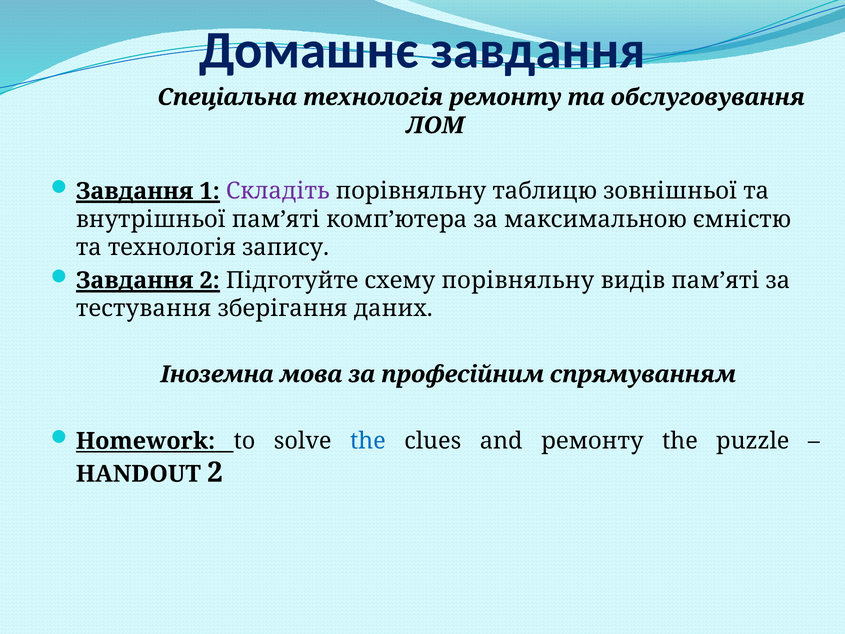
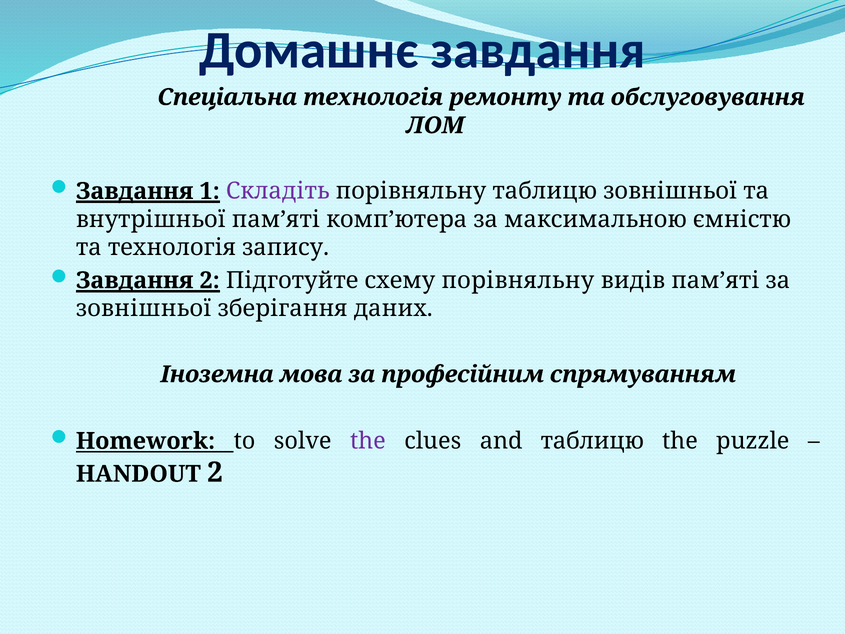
тестування: тестування -> зовнішньої (144, 309)
the colour: blue -> purple (368, 441)
and ремонту: ремонту -> таблицю (592, 441)
